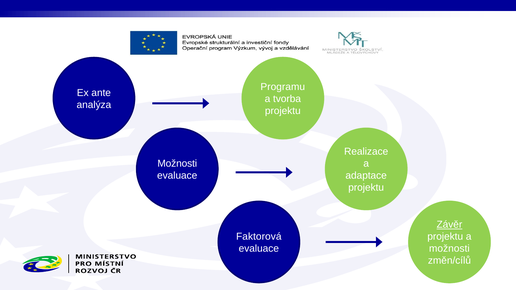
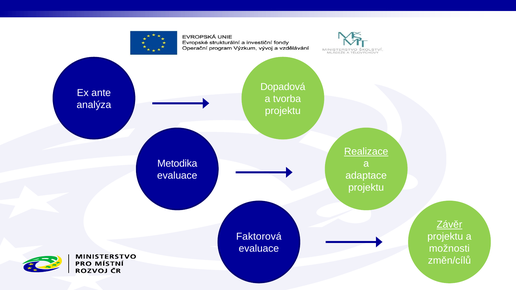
Programu: Programu -> Dopadová (283, 87)
Realizace underline: none -> present (366, 152)
Možnosti: Možnosti -> Metodika (177, 164)
